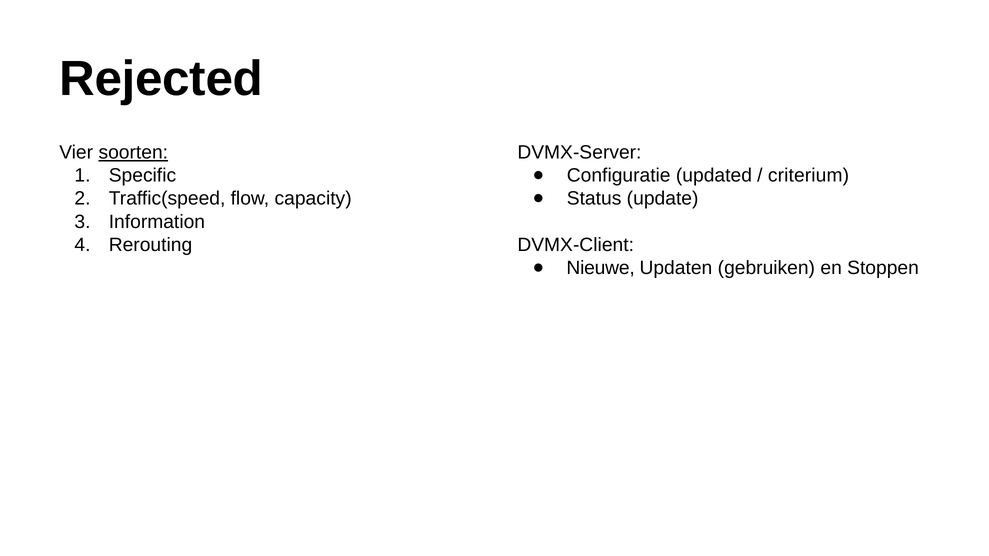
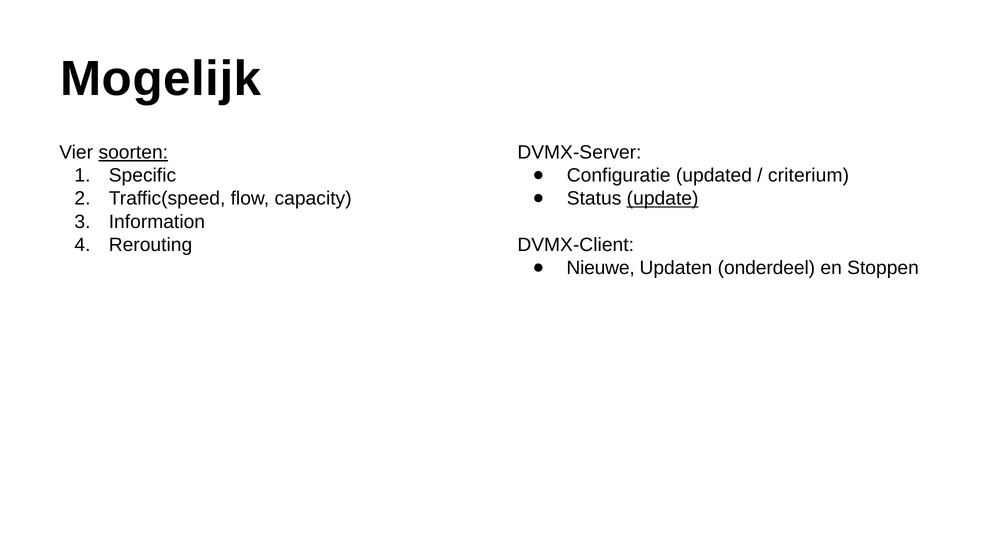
Rejected: Rejected -> Mogelijk (161, 79)
update underline: none -> present (663, 199)
gebruiken: gebruiken -> onderdeel (766, 268)
